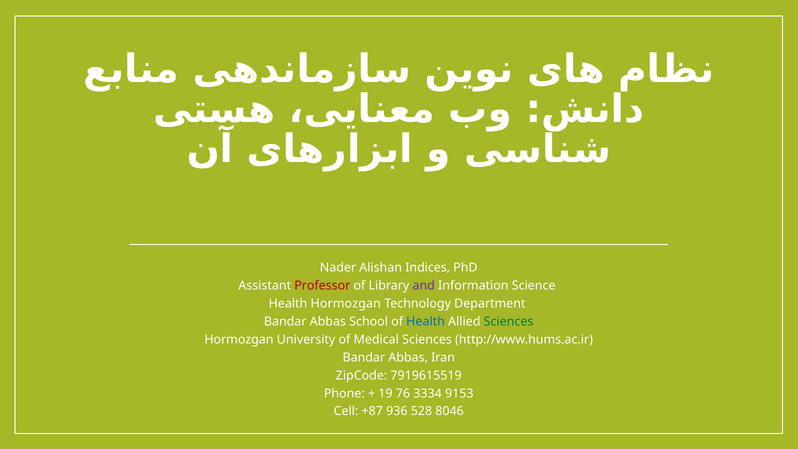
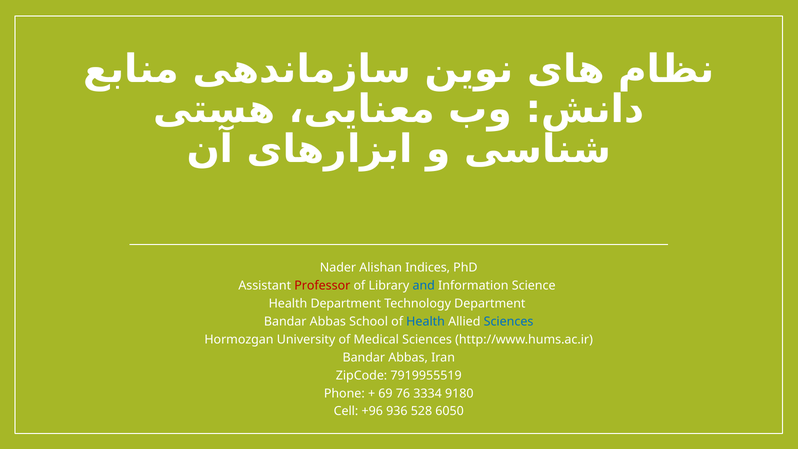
and colour: purple -> blue (424, 286)
Health Hormozgan: Hormozgan -> Department (346, 304)
Sciences colour: green -> blue (509, 321)
7919615519: 7919615519 -> 7919955519 (426, 375)
19: 19 -> 69 (385, 393)
9153: 9153 -> 9180 (459, 393)
+87: +87 -> +96 (372, 411)
8046: 8046 -> 6050 (450, 411)
